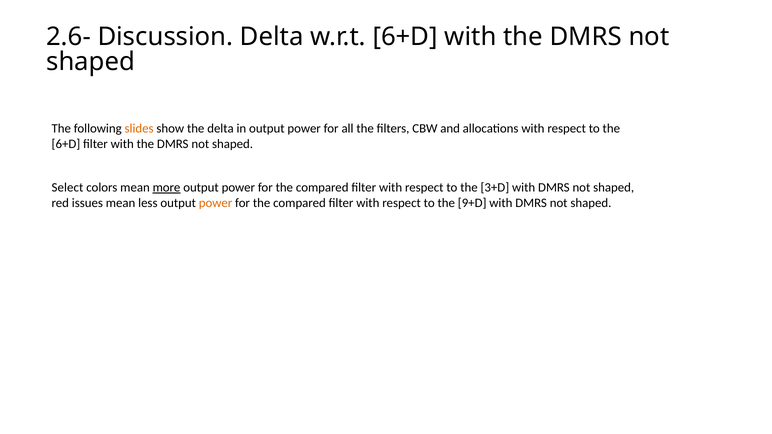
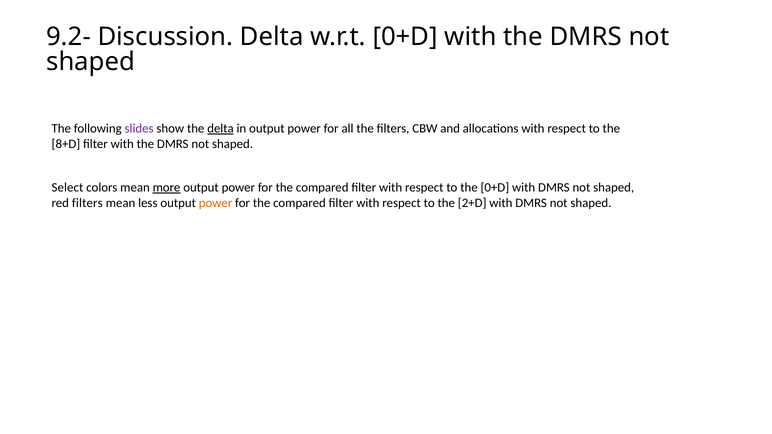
2.6-: 2.6- -> 9.2- (69, 37)
w.r.t 6+D: 6+D -> 0+D (405, 37)
slides colour: orange -> purple (139, 128)
delta underline: none -> present (220, 128)
6+D: 6+D -> 8+D (66, 144)
the 3+D: 3+D -> 0+D (495, 188)
red issues: issues -> filters (87, 203)
9+D: 9+D -> 2+D (472, 203)
